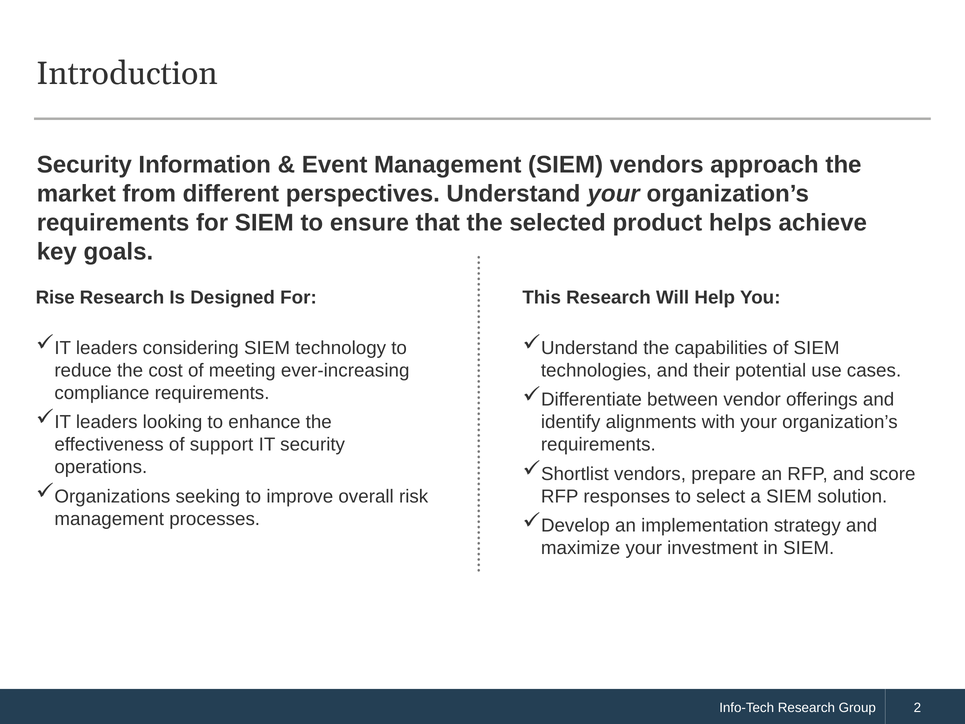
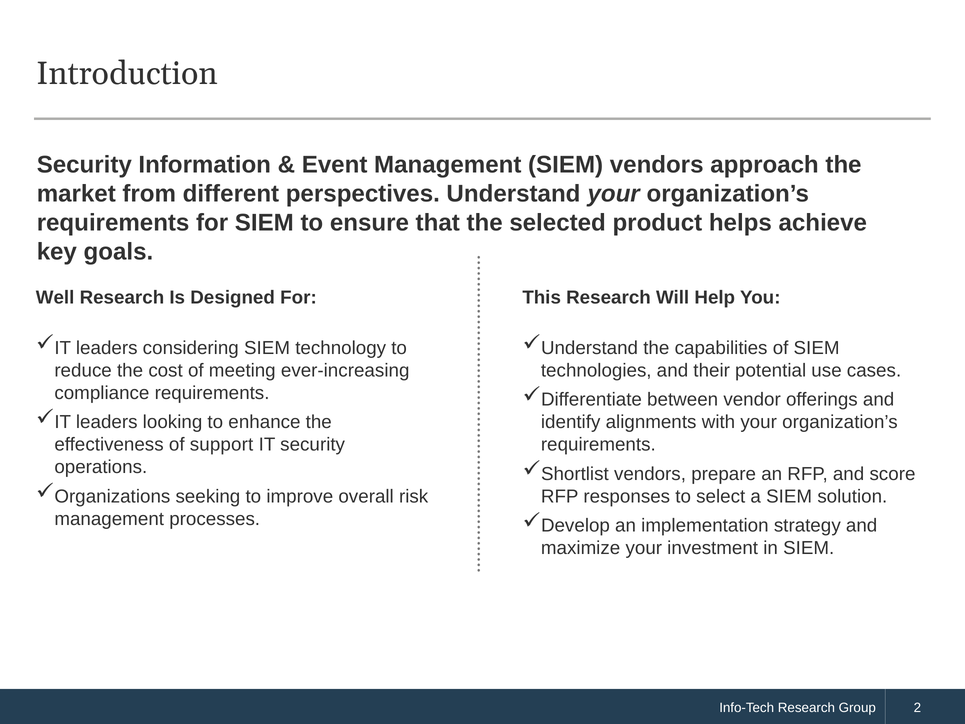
Rise: Rise -> Well (55, 297)
